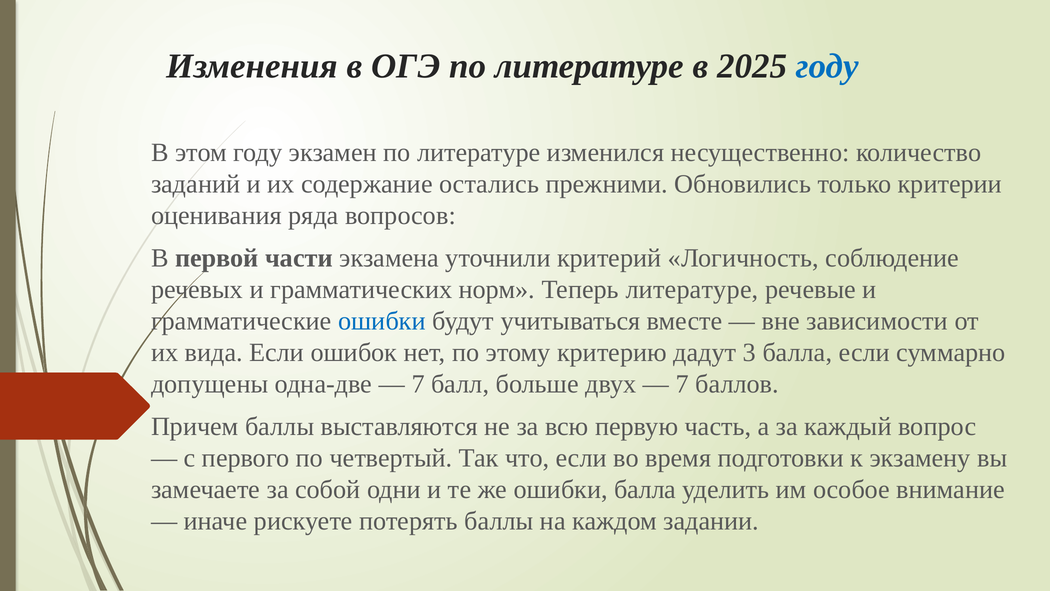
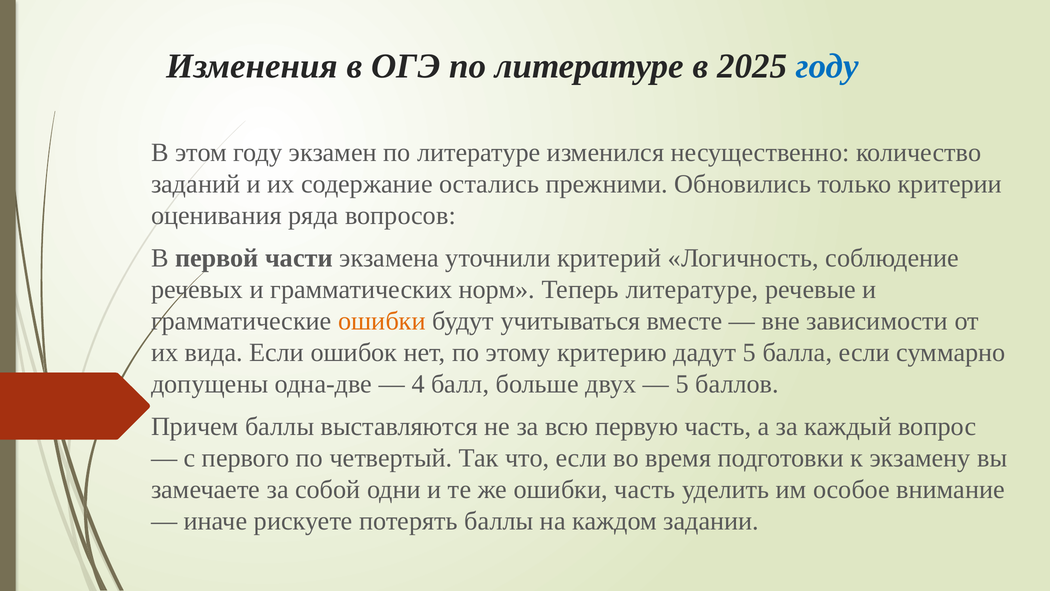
ошибки colour: blue -> orange (382, 321)
дадут 3: 3 -> 5 (749, 352)
7: 7 -> 4 (418, 384)
7: 7 -> 5 (682, 384)
ошибки балла: балла -> часть (645, 489)
